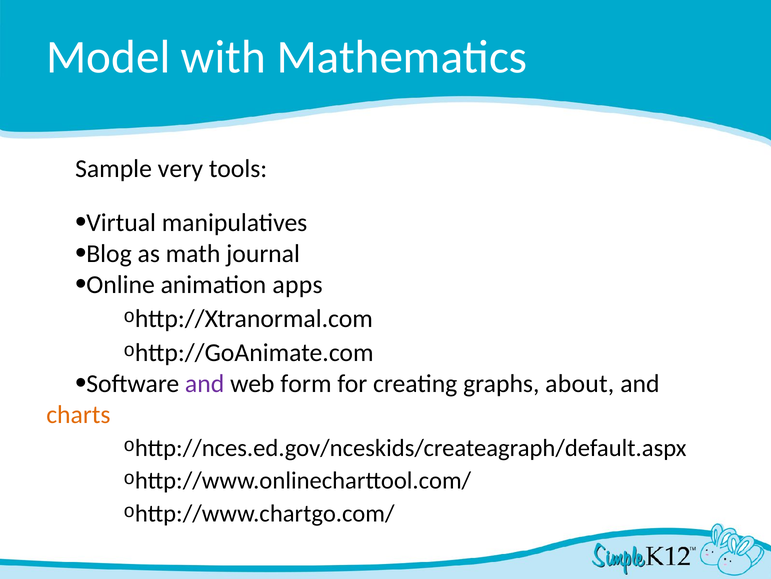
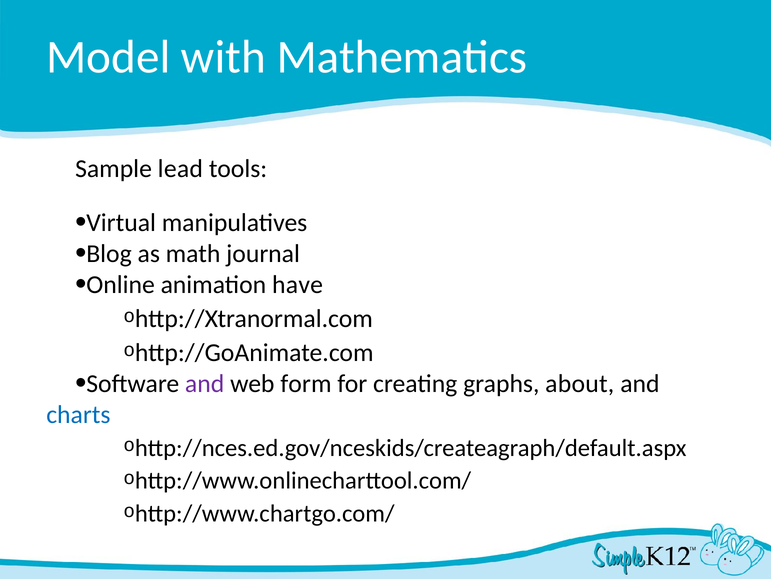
very: very -> lead (180, 169)
apps: apps -> have (298, 284)
charts colour: orange -> blue (78, 414)
